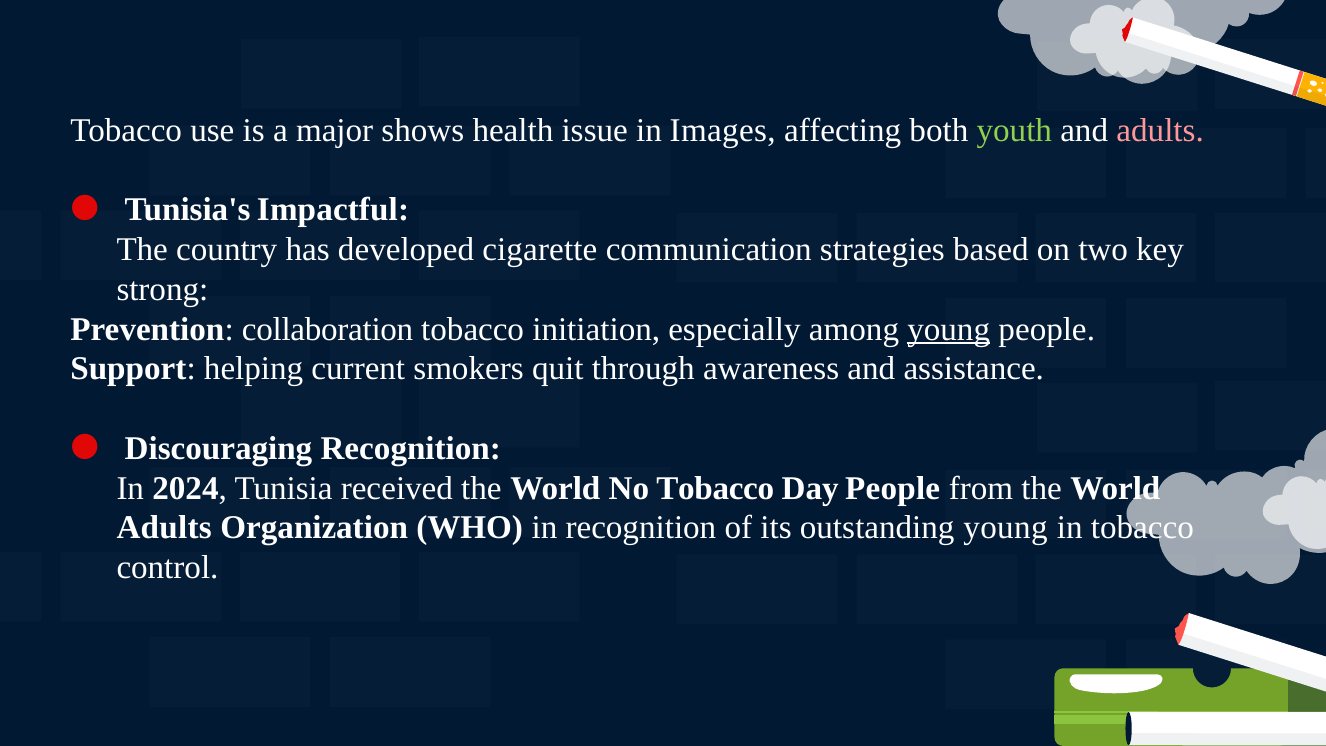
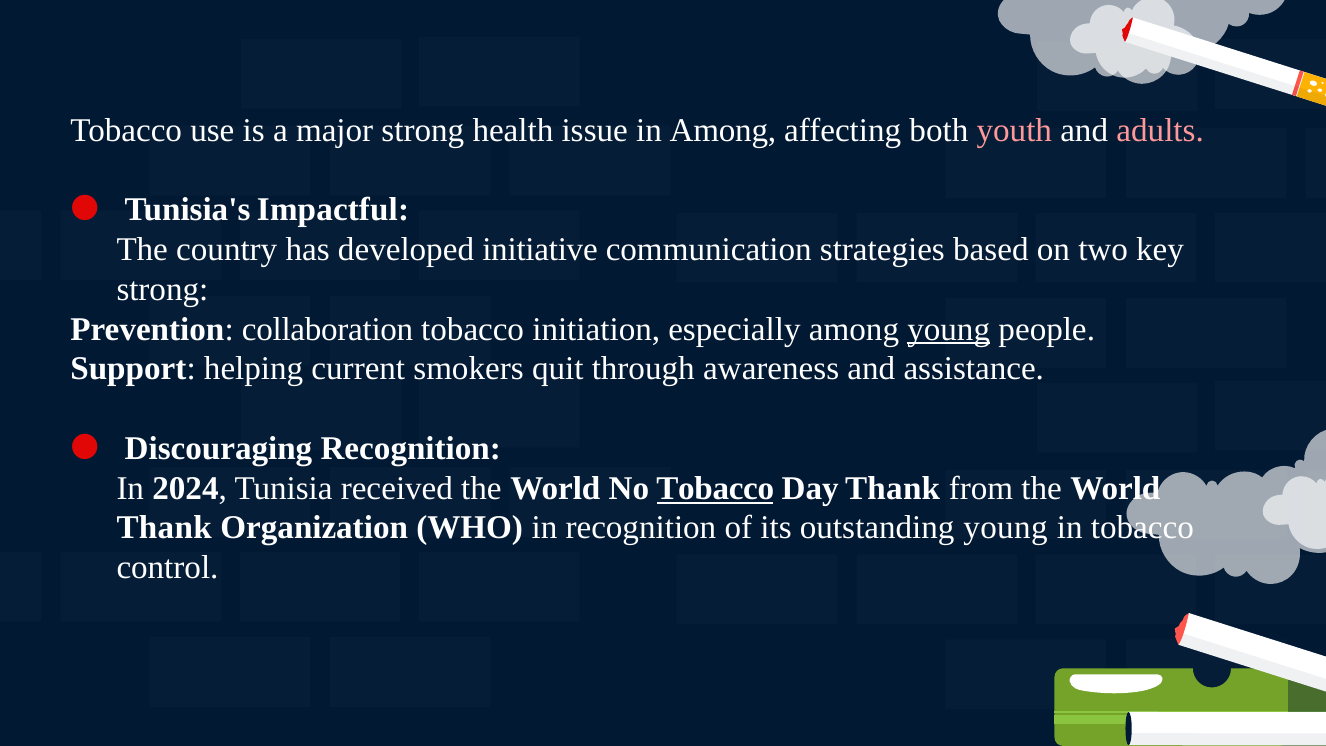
major shows: shows -> strong (423, 130)
in Images: Images -> Among (723, 130)
youth colour: light green -> pink (1014, 130)
cigarette: cigarette -> initiative (540, 250)
Tobacco underline: none -> present (715, 488)
Day People: People -> Thank (893, 488)
Adults: Adults -> Thank (164, 528)
